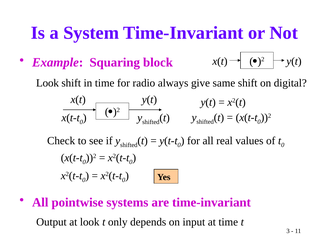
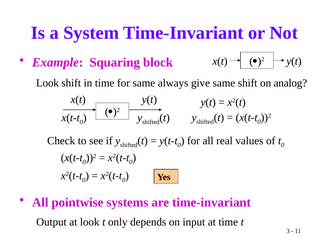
for radio: radio -> same (144, 83)
digital: digital -> analog (290, 83)
